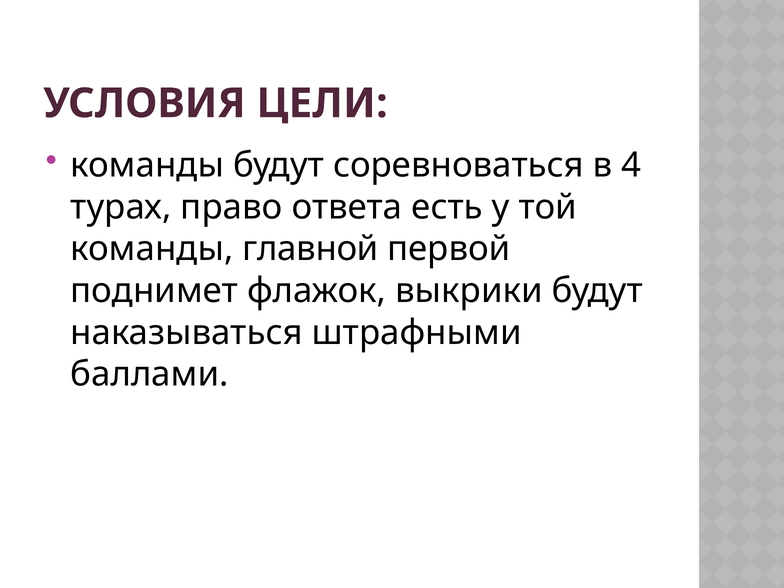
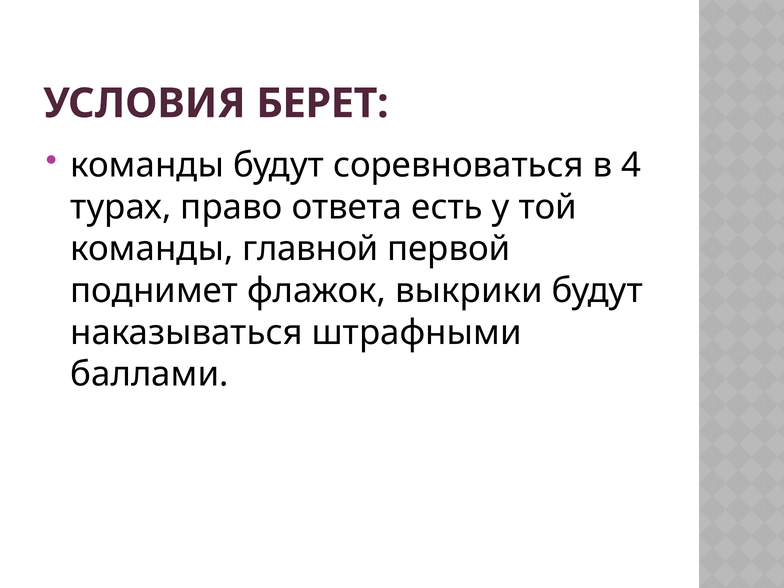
ЦЕЛИ: ЦЕЛИ -> БЕРЕТ (322, 103)
